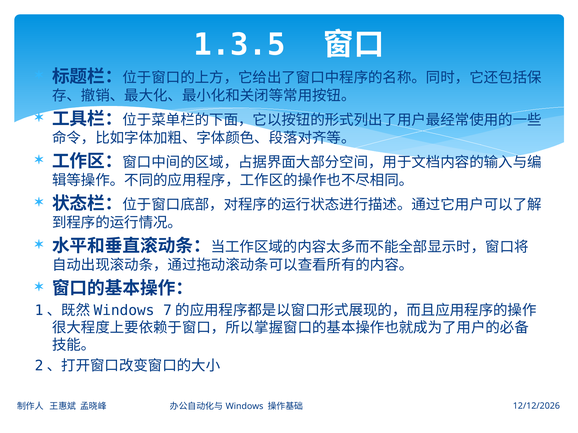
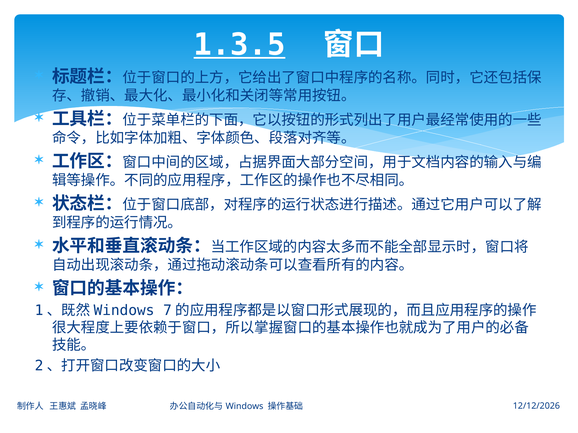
1.3.5 underline: none -> present (239, 45)
